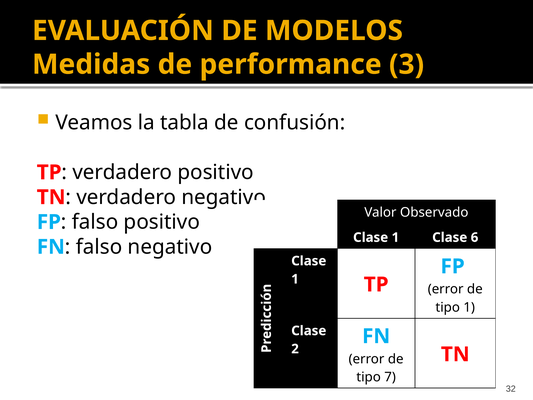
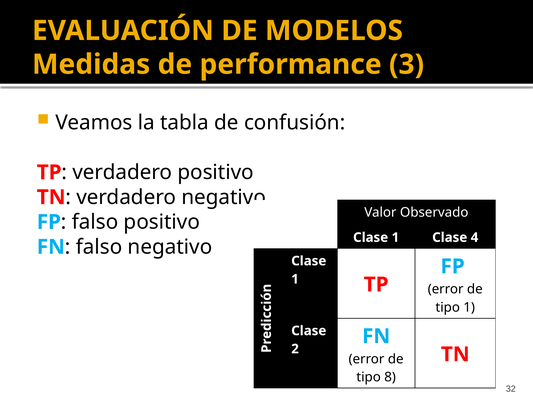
6: 6 -> 4 (475, 237)
7: 7 -> 8 (390, 377)
